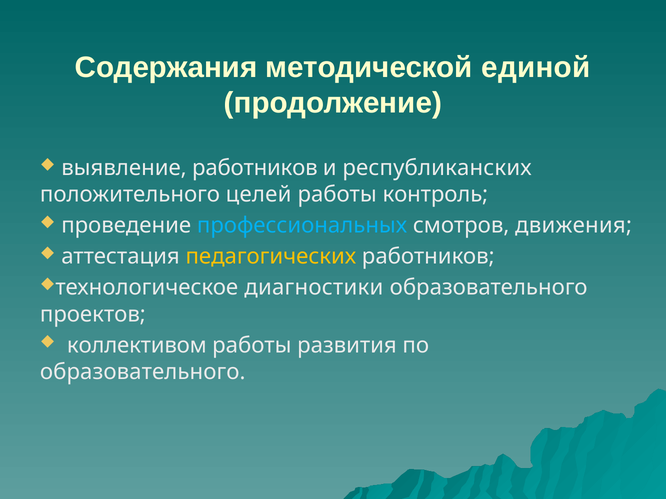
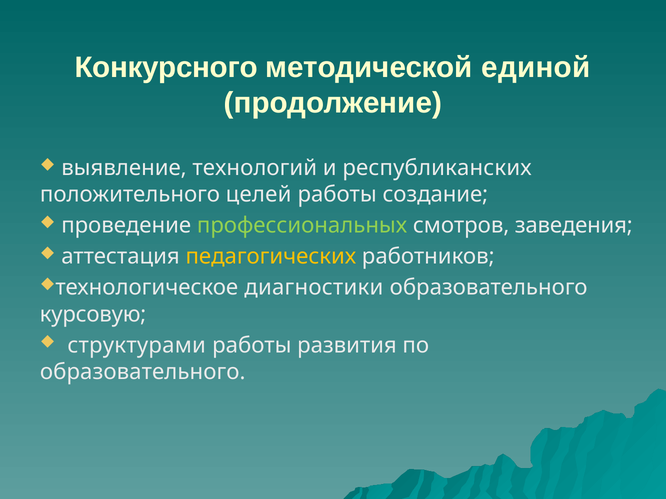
Содержания: Содержания -> Конкурсного (166, 68)
выявление работников: работников -> технологий (255, 168)
контроль: контроль -> создание (435, 195)
профессиональных colour: light blue -> light green (302, 226)
движения: движения -> заведения (574, 226)
проектов: проектов -> курсовую (93, 315)
коллективом: коллективом -> структурами (137, 346)
